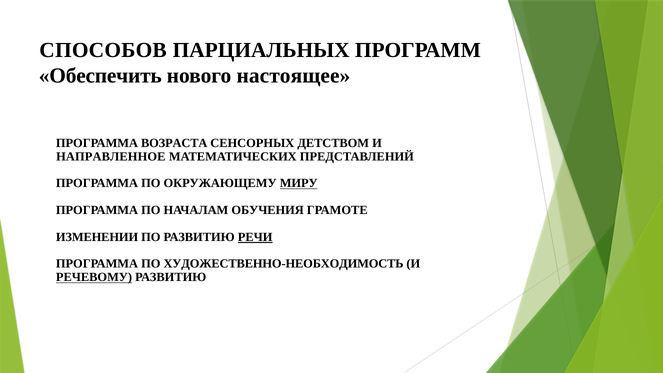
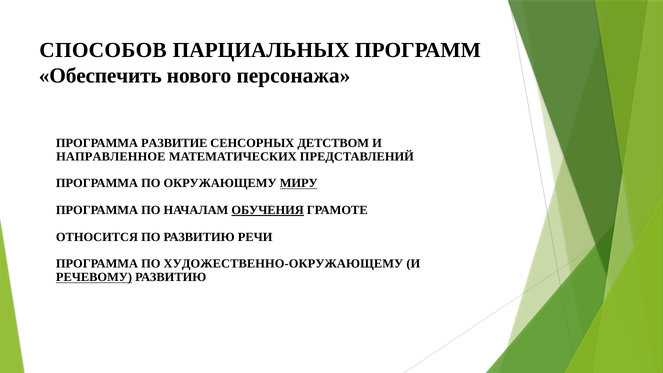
настоящее: настоящее -> персонажа (293, 76)
ВОЗРАСТА: ВОЗРАСТА -> РАЗВИТИЕ (174, 143)
ОБУЧЕНИЯ underline: none -> present (268, 210)
ИЗМЕНЕНИИ: ИЗМЕНЕНИИ -> ОТНОСИТСЯ (97, 237)
РЕЧИ underline: present -> none (255, 237)
ХУДОЖЕСТВЕННО-НЕОБХОДИМОСТЬ: ХУДОЖЕСТВЕННО-НЕОБХОДИМОСТЬ -> ХУДОЖЕСТВЕННО-ОКРУЖАЮЩЕМУ (283, 264)
